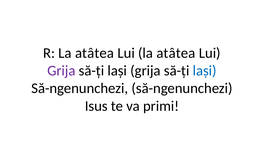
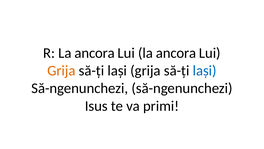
R La atâtea: atâtea -> ancora (95, 53)
Lui la atâtea: atâtea -> ancora (176, 53)
Grija colour: purple -> orange (61, 70)
